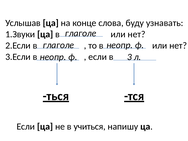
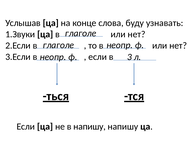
в учиться: учиться -> напишу (90, 127)
